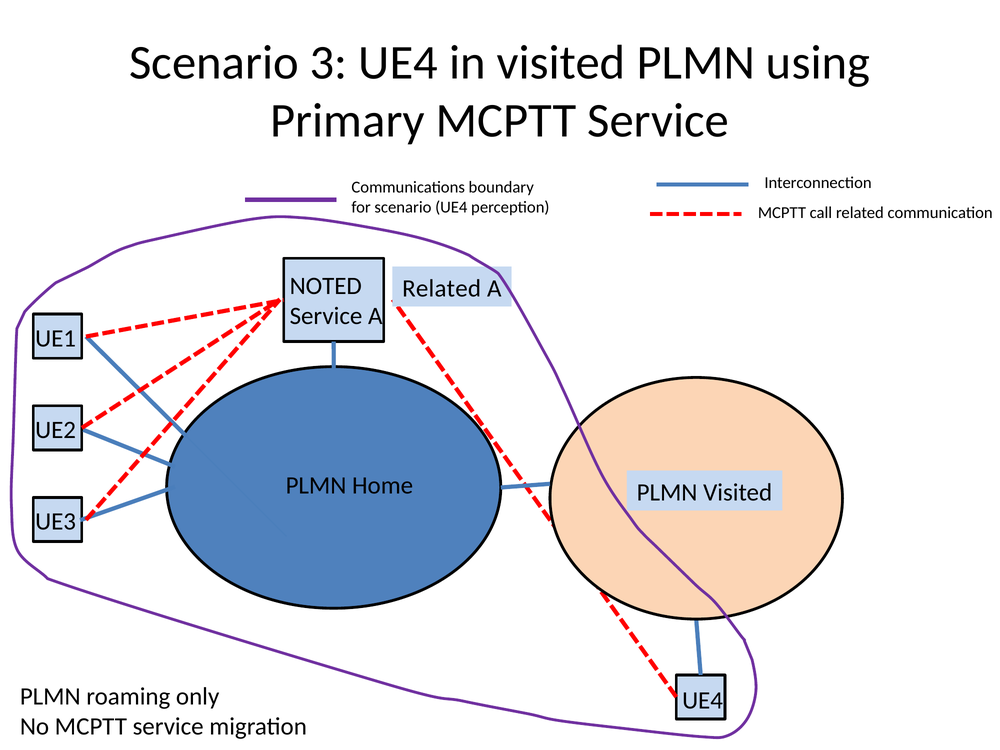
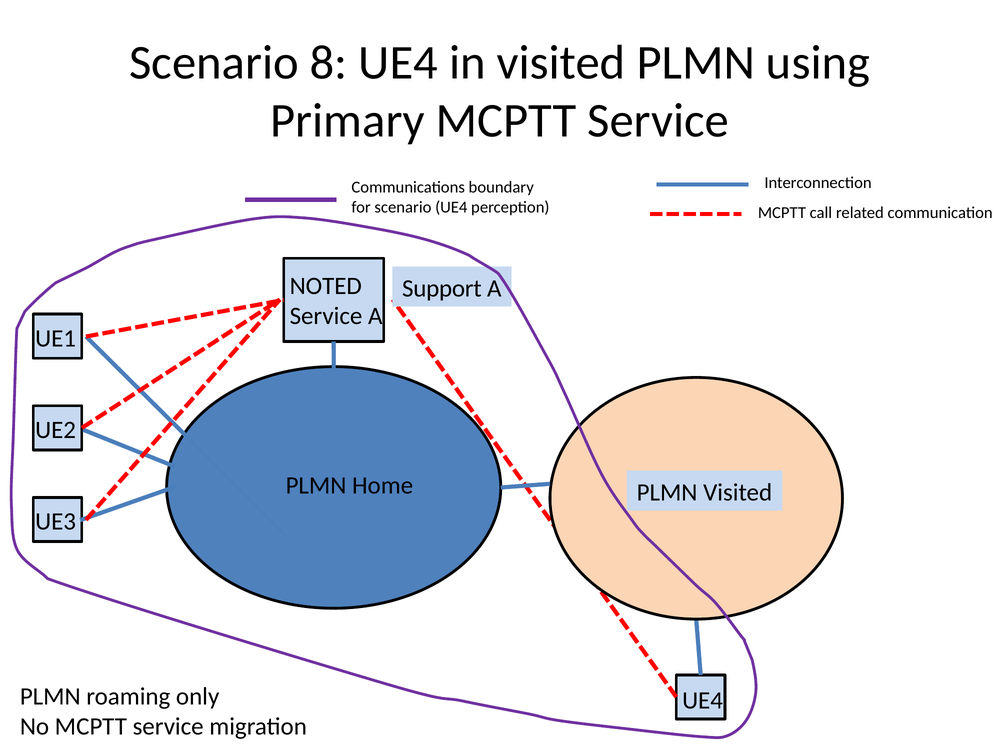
3: 3 -> 8 (329, 63)
Related: Related -> Support (442, 288)
